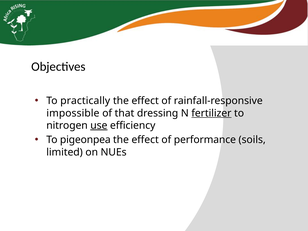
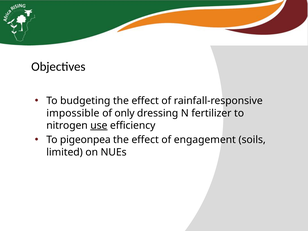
practically: practically -> budgeting (85, 101)
that: that -> only (125, 113)
fertilizer underline: present -> none (211, 113)
performance: performance -> engagement (205, 140)
